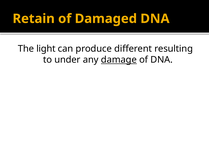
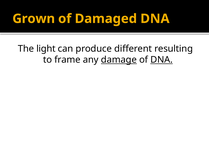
Retain: Retain -> Grown (34, 19)
under: under -> frame (67, 60)
DNA underline: none -> present (162, 60)
